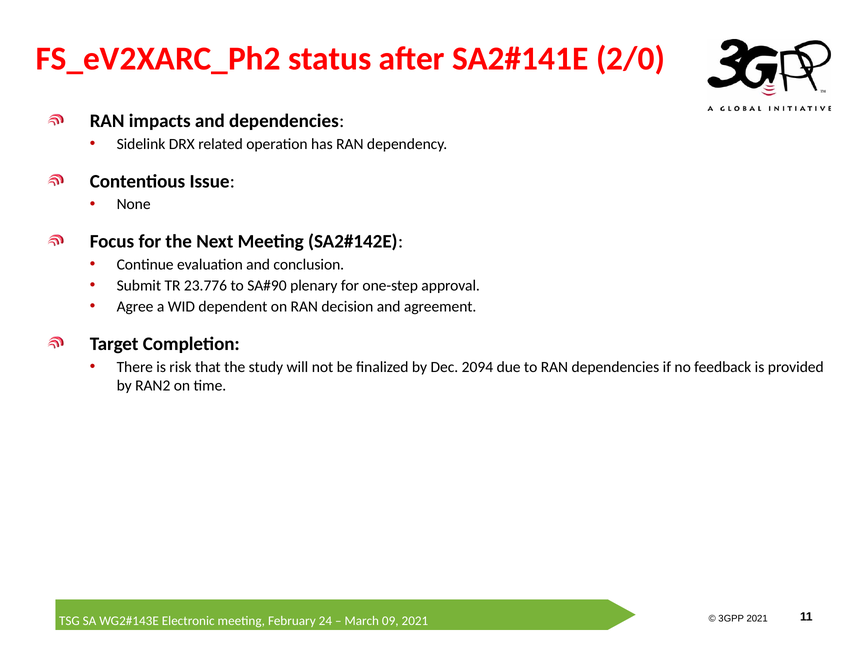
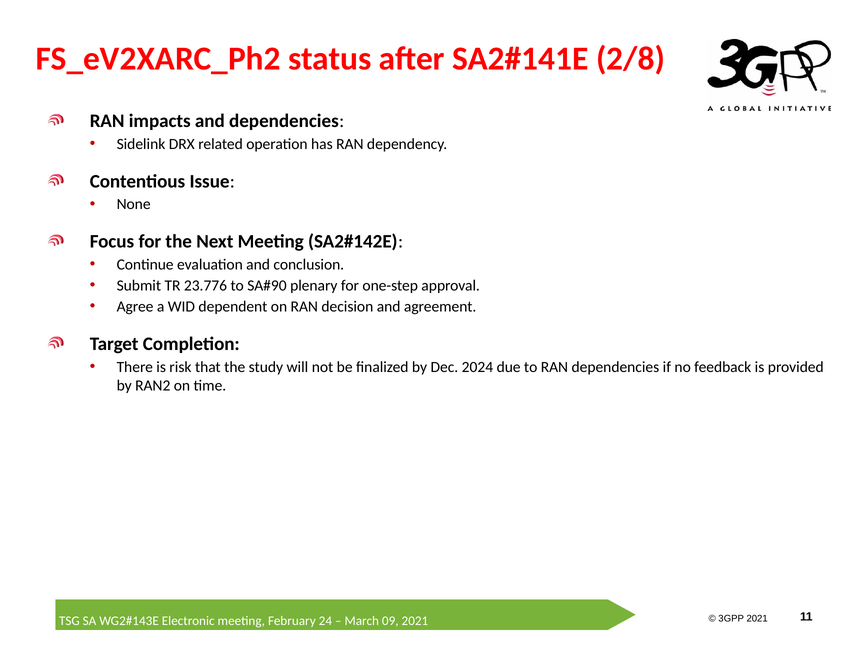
2/0: 2/0 -> 2/8 (631, 59)
2094: 2094 -> 2024 (477, 367)
